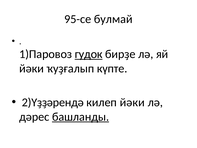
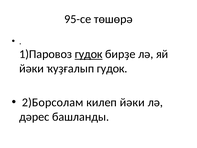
булмай: булмай -> төшөрә (113, 19)
ҡуҙғалып күпте: күпте -> гудок (112, 68)
2)Үҙҙәрендә: 2)Үҙҙәрендә -> 2)Борсолам (53, 102)
башланды underline: present -> none (81, 117)
